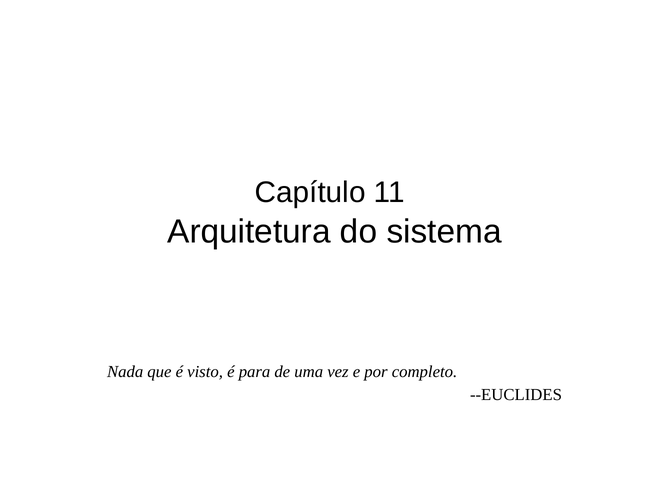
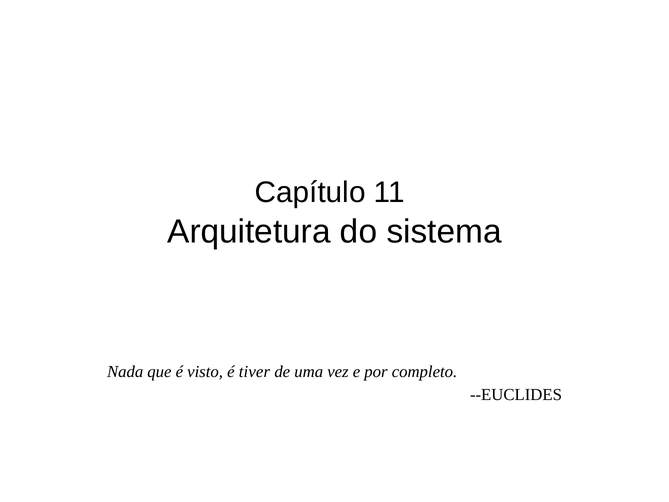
para: para -> tiver (254, 371)
